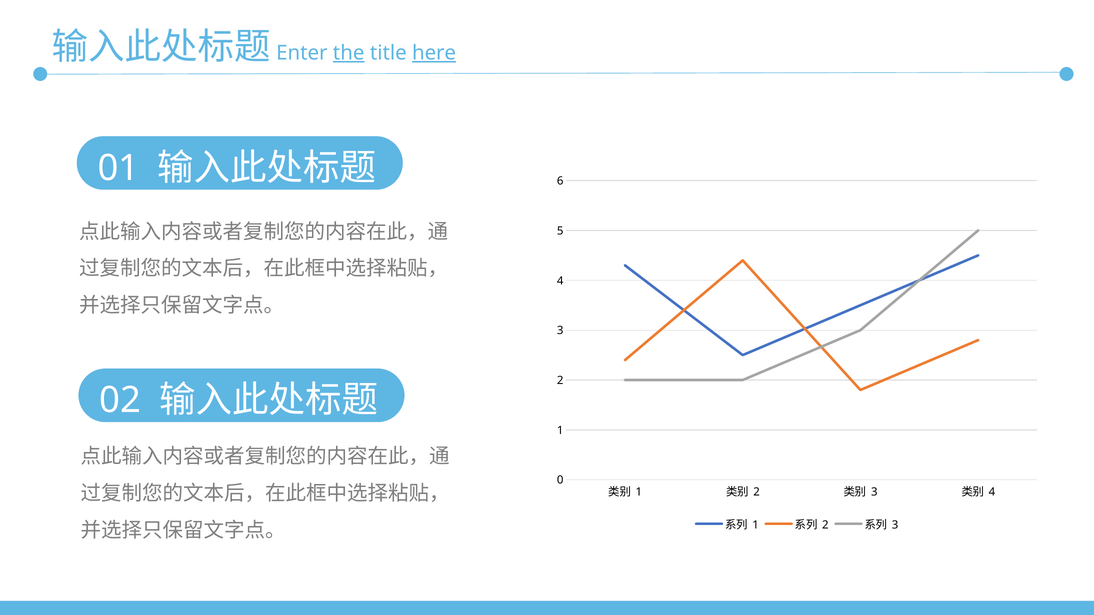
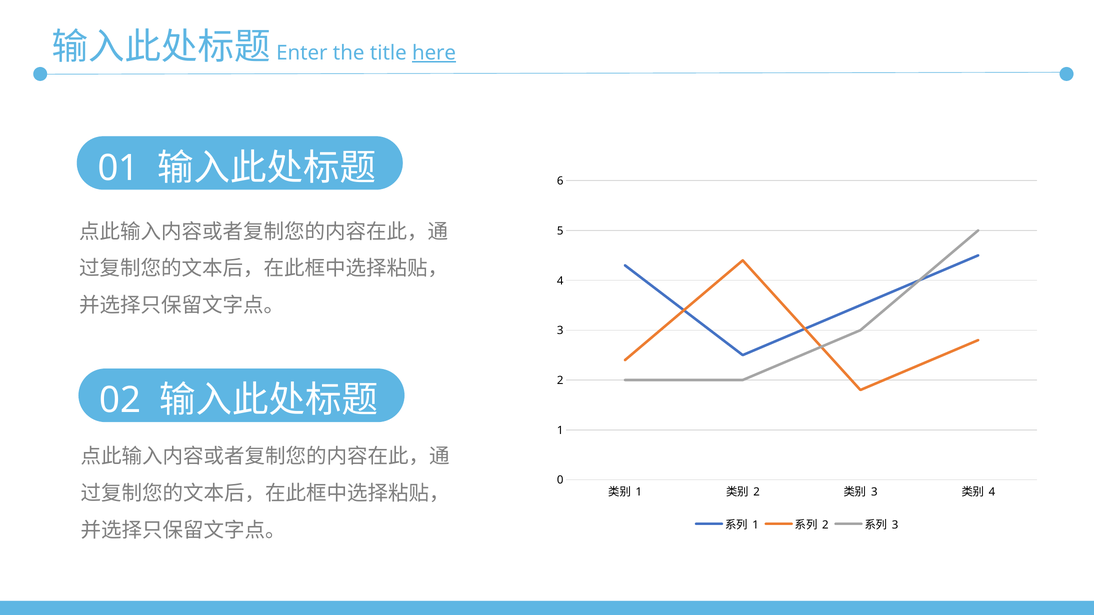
the underline: present -> none (349, 53)
